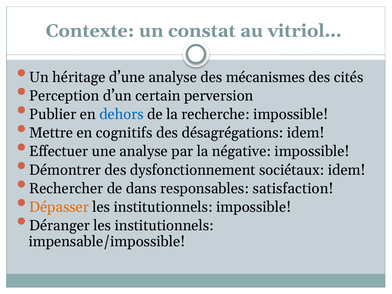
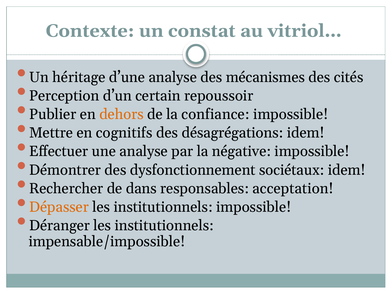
perversion: perversion -> repoussoir (219, 96)
dehors colour: blue -> orange (121, 114)
recherche: recherche -> confiance (215, 114)
satisfaction: satisfaction -> acceptation (293, 188)
